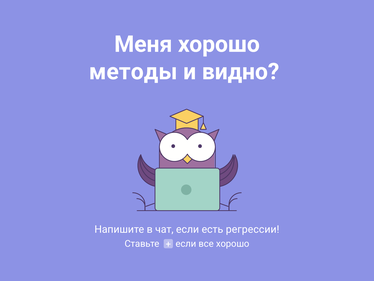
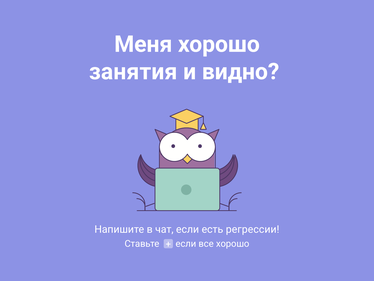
методы: методы -> занятия (133, 72)
